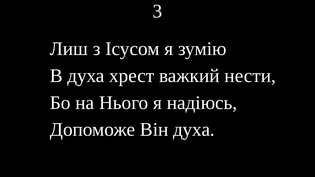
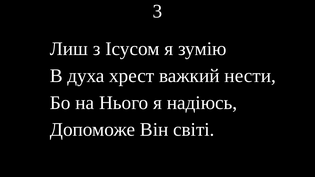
Він духа: духа -> світі (194, 130)
